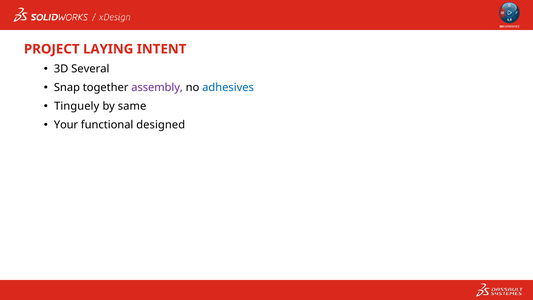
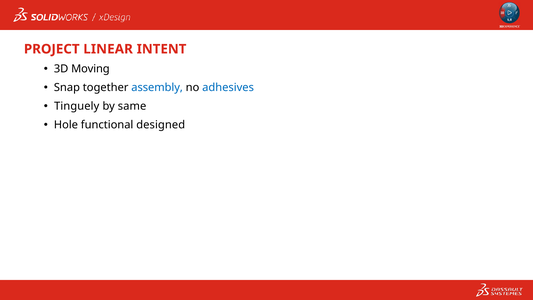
LAYING: LAYING -> LINEAR (108, 49)
Several: Several -> Moving (90, 69)
assembly colour: purple -> blue (157, 88)
Your: Your -> Hole (66, 125)
